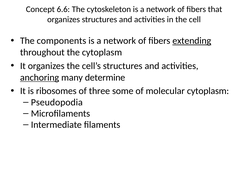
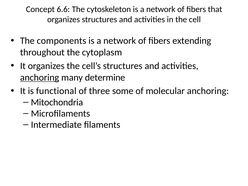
extending underline: present -> none (192, 41)
ribosomes: ribosomes -> functional (56, 91)
molecular cytoplasm: cytoplasm -> anchoring (208, 91)
Pseudopodia: Pseudopodia -> Mitochondria (57, 102)
